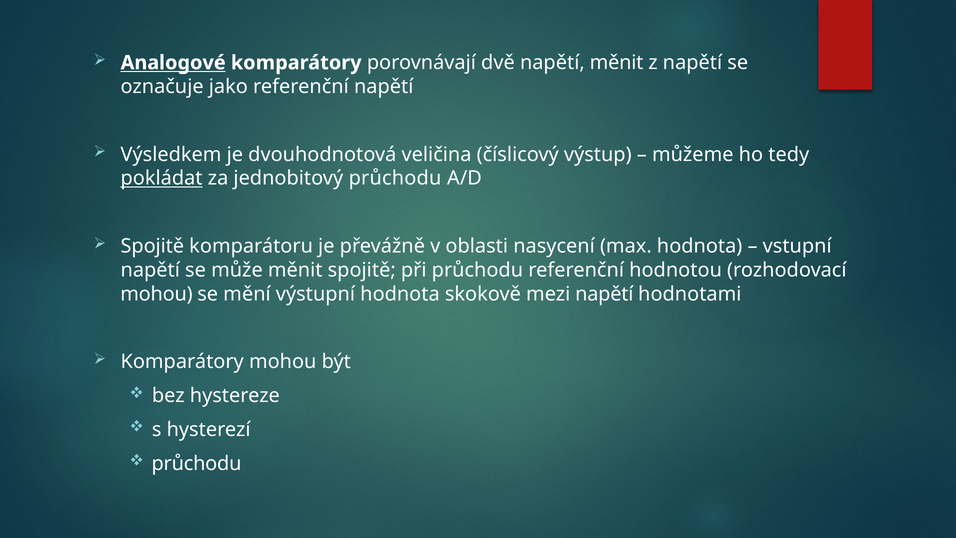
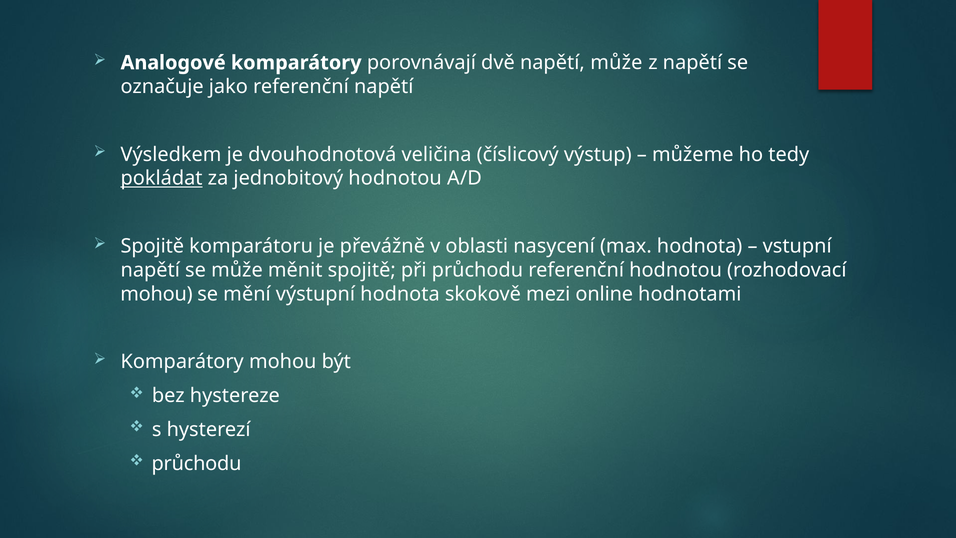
Analogové underline: present -> none (173, 63)
napětí měnit: měnit -> může (616, 63)
jednobitový průchodu: průchodu -> hodnotou (395, 178)
mezi napětí: napětí -> online (604, 294)
